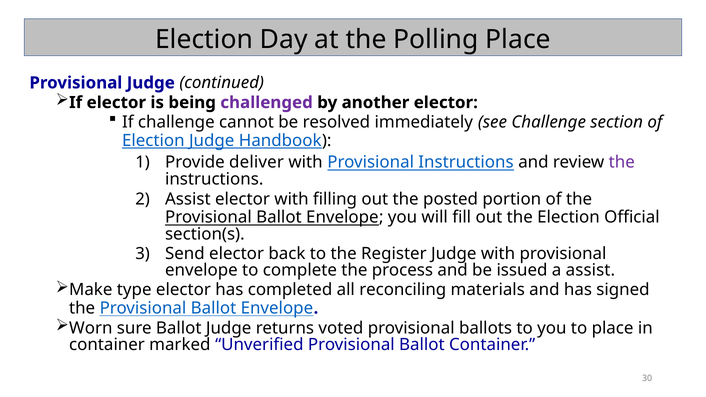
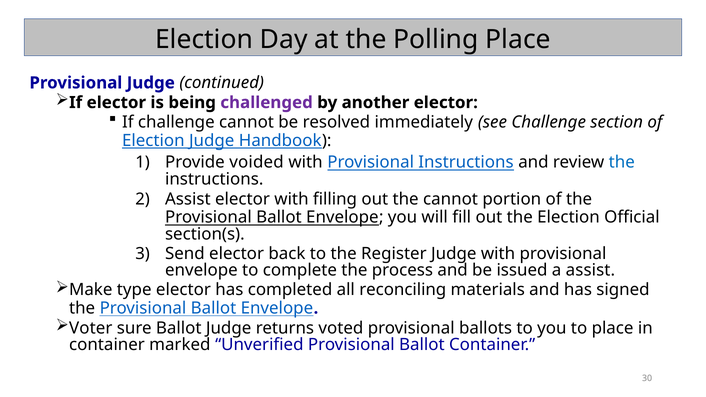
deliver: deliver -> voided (256, 162)
the colour: purple -> blue (622, 162)
the posted: posted -> cannot (451, 199)
Worn: Worn -> Voter (91, 328)
